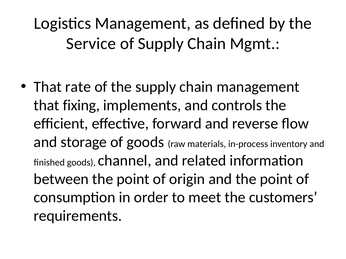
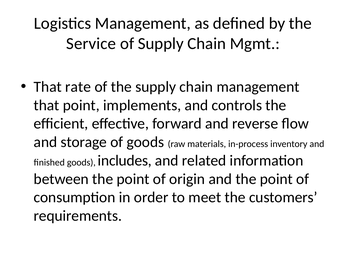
that fixing: fixing -> point (81, 105)
channel: channel -> includes (125, 161)
